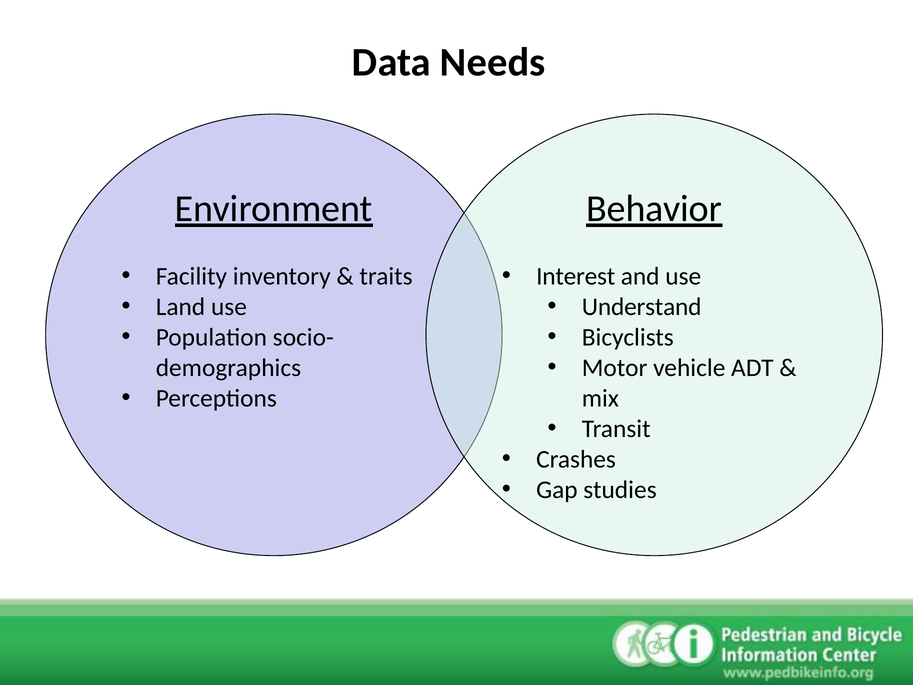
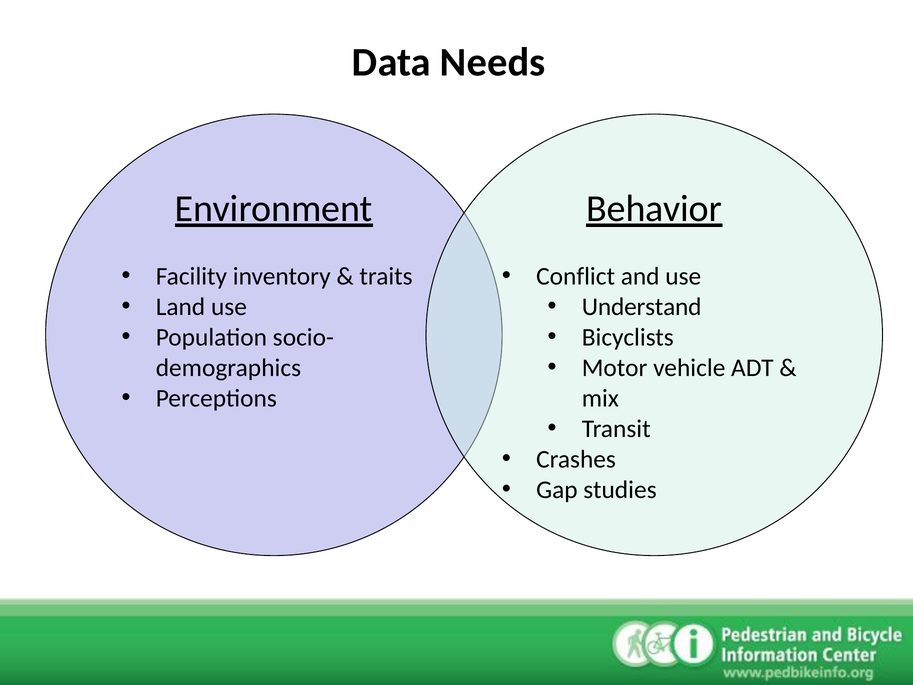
Interest: Interest -> Conflict (576, 276)
